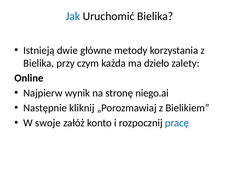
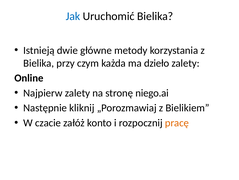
Najpierw wynik: wynik -> zalety (77, 93)
swoje: swoje -> czacie (48, 122)
pracę colour: blue -> orange (177, 122)
